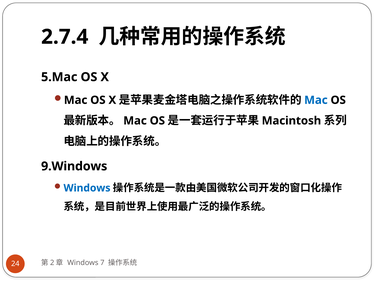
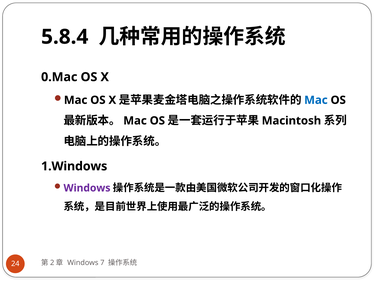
2.7.4: 2.7.4 -> 5.8.4 (65, 37)
5.Mac: 5.Mac -> 0.Mac (59, 77)
9.Windows: 9.Windows -> 1.Windows (74, 166)
Windows colour: blue -> purple (87, 188)
